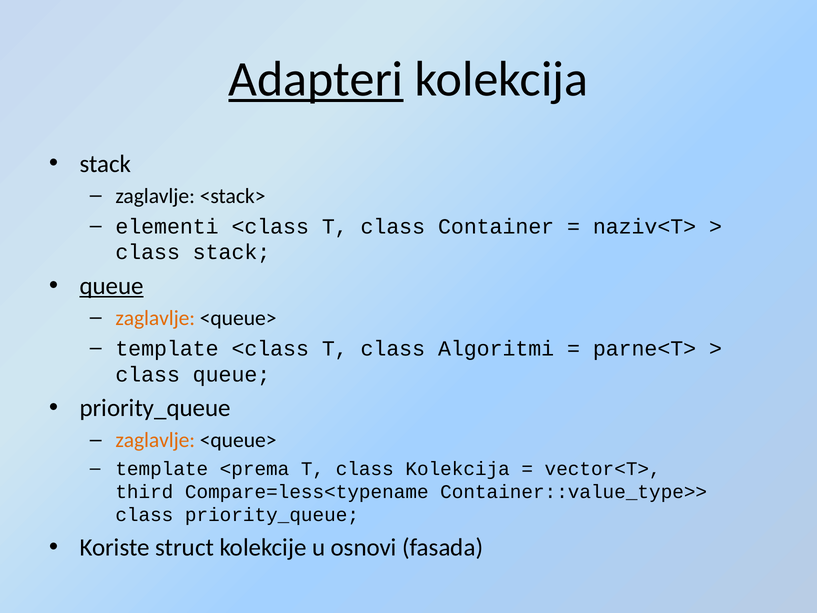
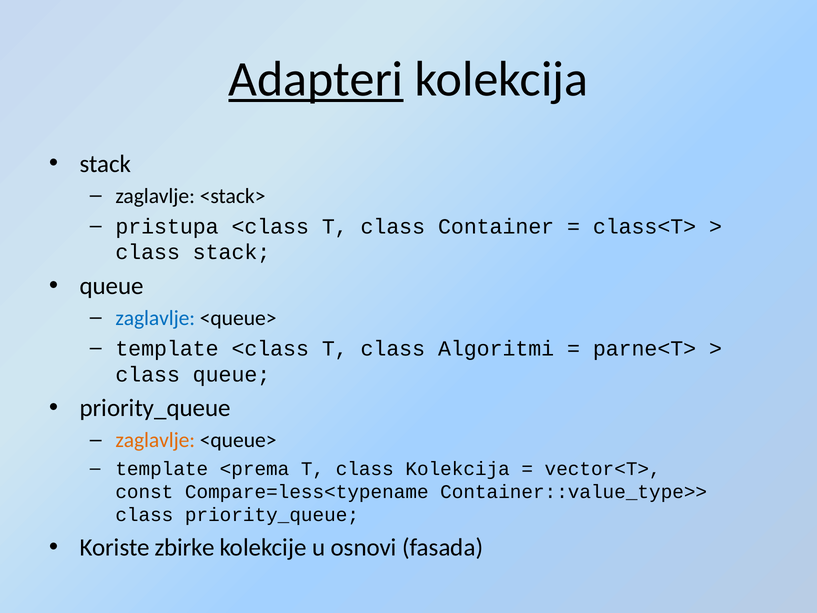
elementi: elementi -> pristupa (167, 226)
naziv<T>: naziv<T> -> class<T> (645, 226)
queue underline: present -> none (112, 286)
zaglavlje colour: orange -> blue (155, 318)
third: third -> const (144, 492)
struct: struct -> zbirke (185, 547)
